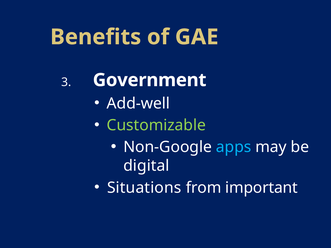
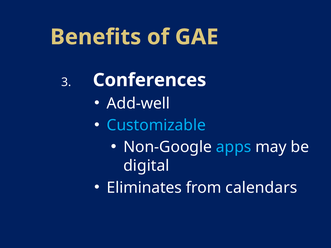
Government: Government -> Conferences (150, 80)
Customizable colour: light green -> light blue (156, 125)
Situations: Situations -> Eliminates (144, 188)
important: important -> calendars (261, 188)
